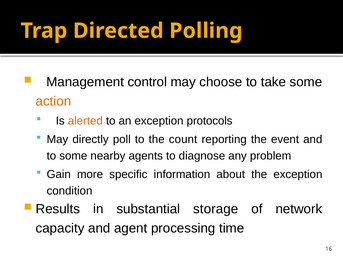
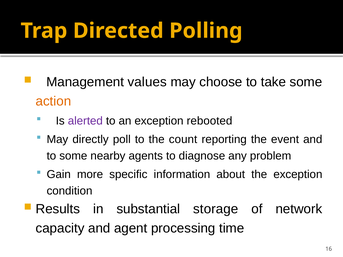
control: control -> values (147, 82)
alerted colour: orange -> purple (85, 121)
protocols: protocols -> rebooted (209, 121)
